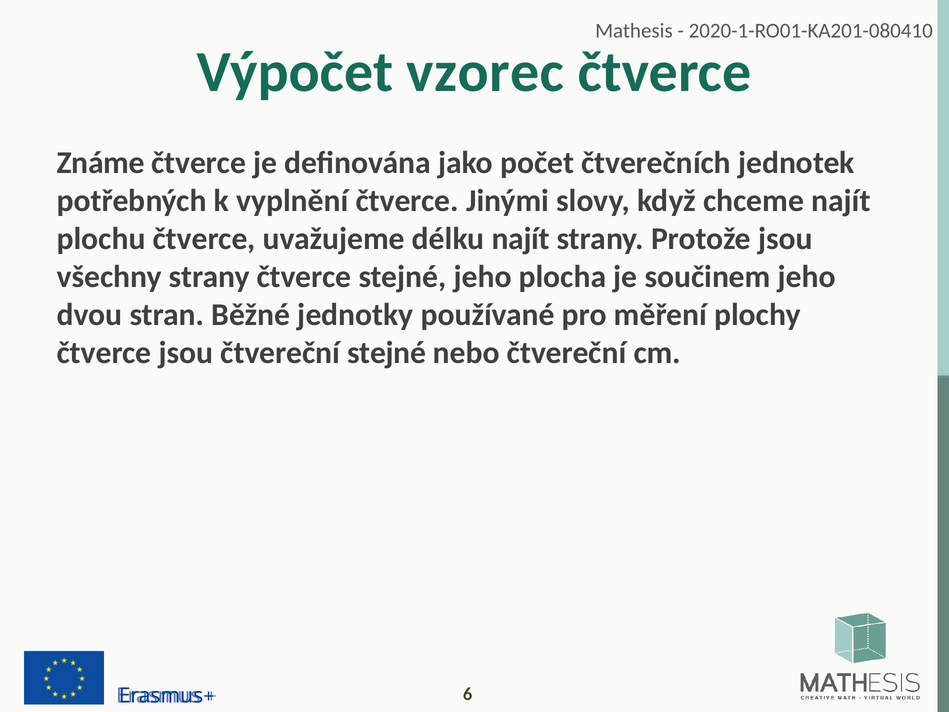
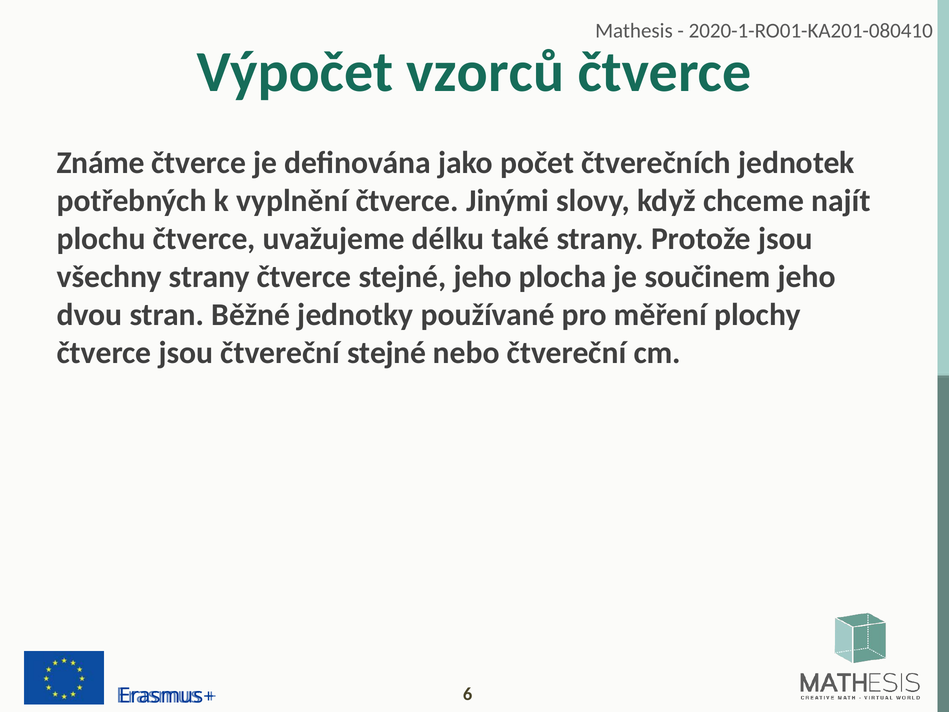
vzorec: vzorec -> vzorců (485, 72)
délku najít: najít -> také (520, 239)
